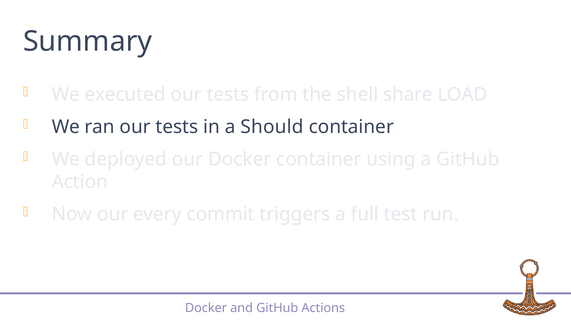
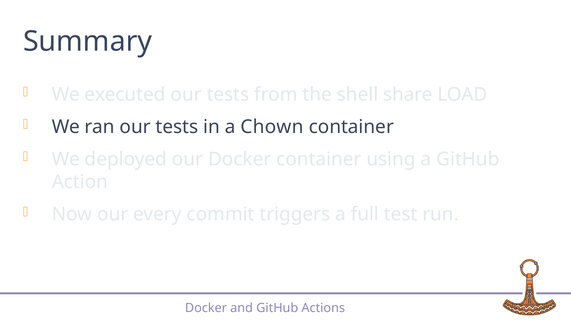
Should: Should -> Chown (272, 127)
